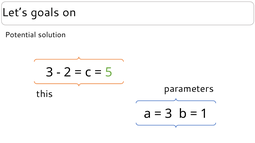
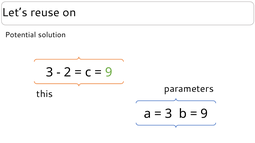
goals: goals -> reuse (45, 12)
5: 5 -> 9 (109, 73)
1: 1 -> 9 (204, 114)
